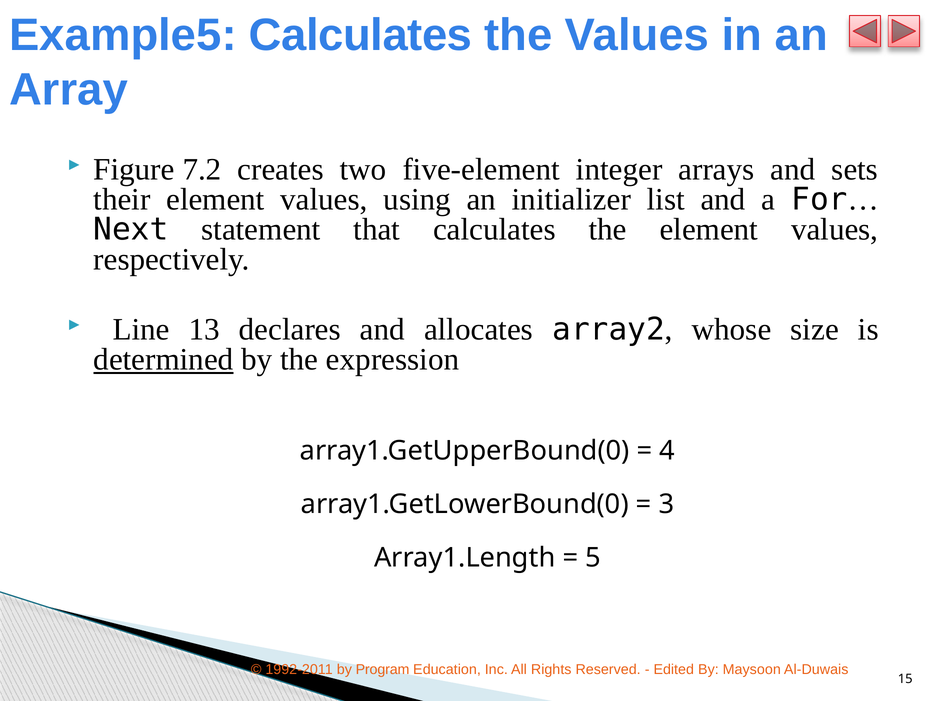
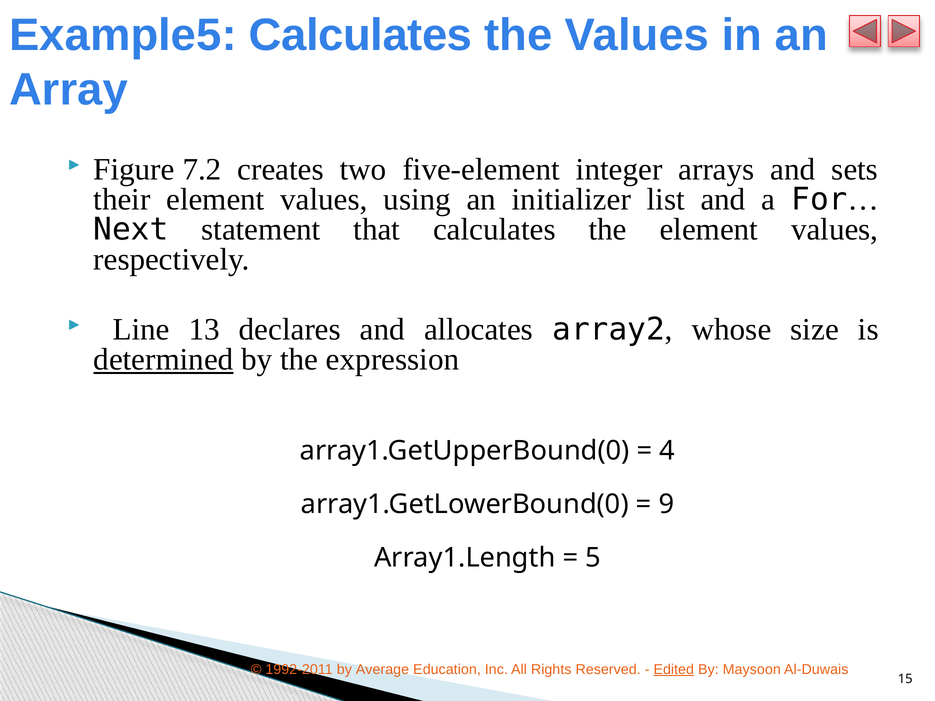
3: 3 -> 9 (666, 504)
Program: Program -> Average (382, 670)
Edited underline: none -> present (674, 670)
